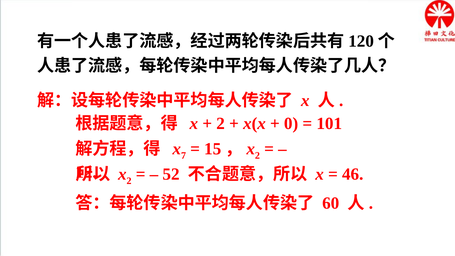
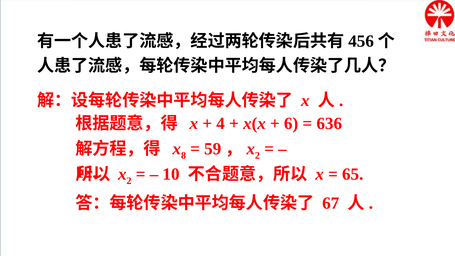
120: 120 -> 456 (361, 41)
2: 2 -> 4 (221, 124)
0: 0 -> 6 (291, 124)
101: 101 -> 636 (329, 124)
7: 7 -> 8 (183, 155)
15: 15 -> 59 (213, 149)
52: 52 -> 10 (171, 174)
46: 46 -> 65 (353, 174)
60: 60 -> 67 (331, 203)
